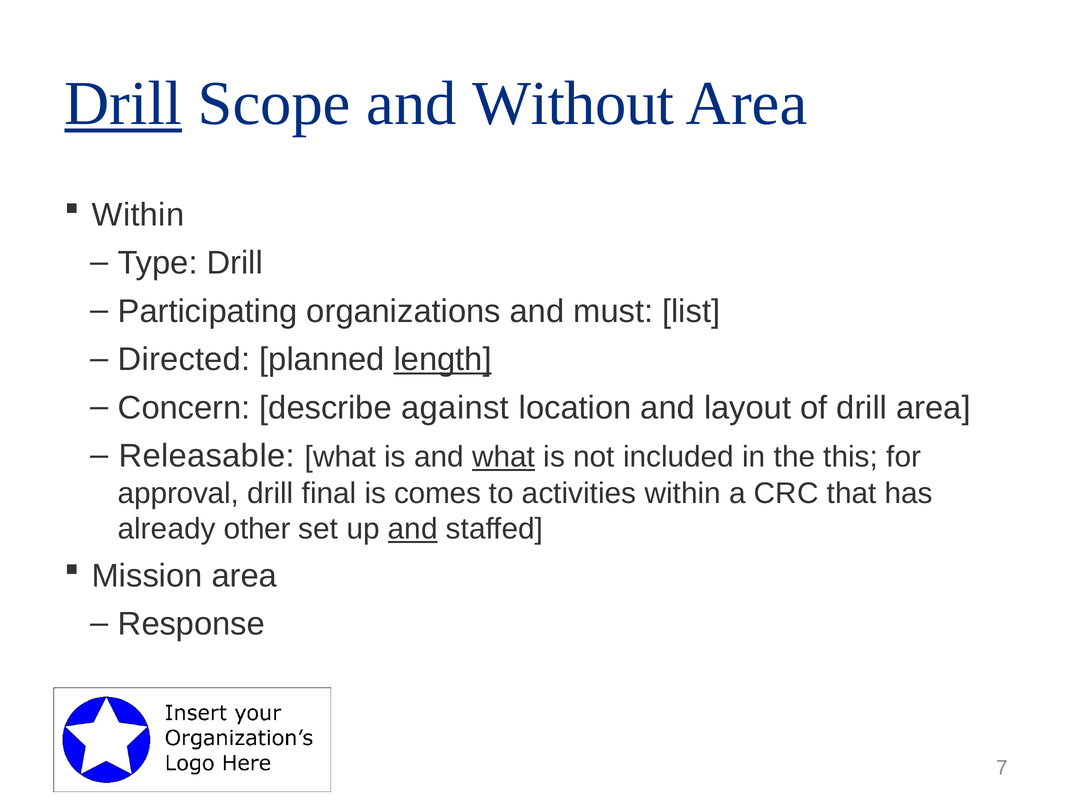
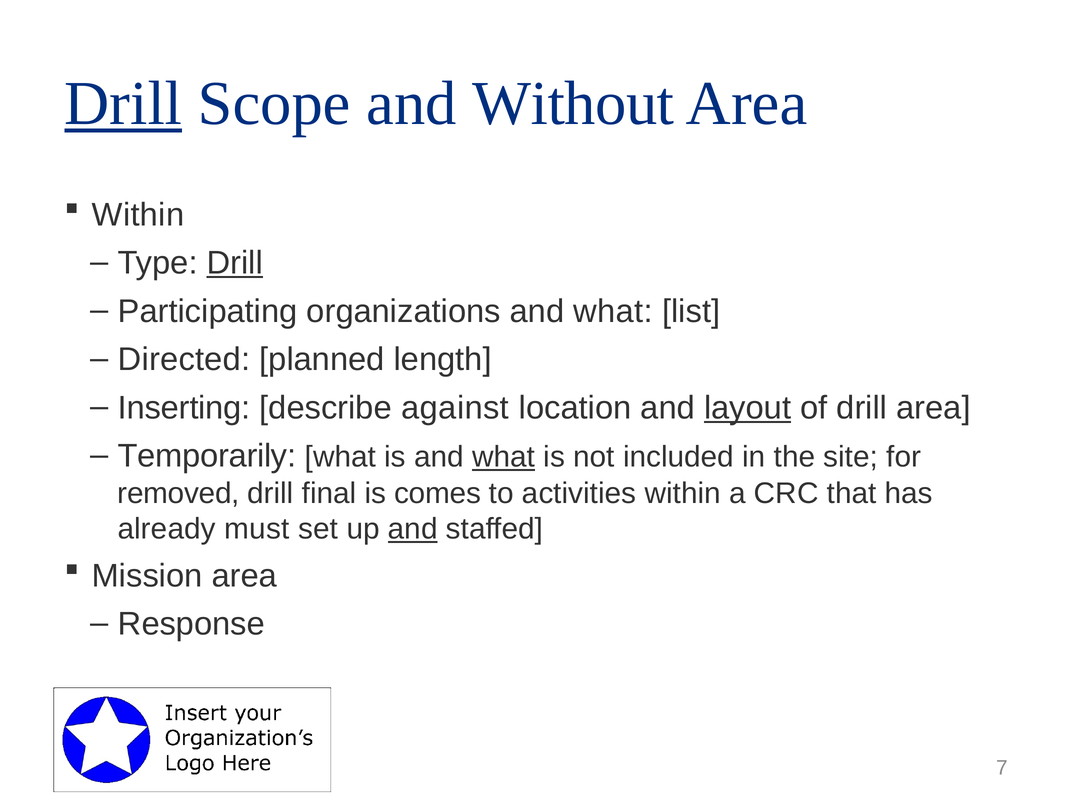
Drill underline: none -> present (235, 263)
organizations and must: must -> what (613, 311)
length underline: present -> none (443, 360)
Concern: Concern -> Inserting (184, 408)
layout underline: none -> present (748, 408)
Releasable: Releasable -> Temporarily (207, 456)
this: this -> site (851, 457)
approval: approval -> removed (179, 493)
other: other -> must (257, 529)
